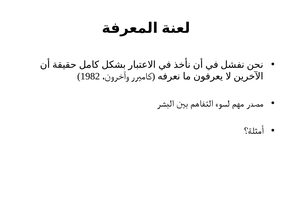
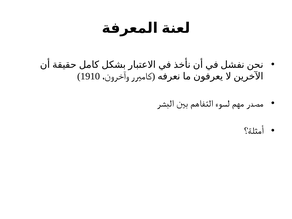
1982: 1982 -> 1910 (90, 76)
